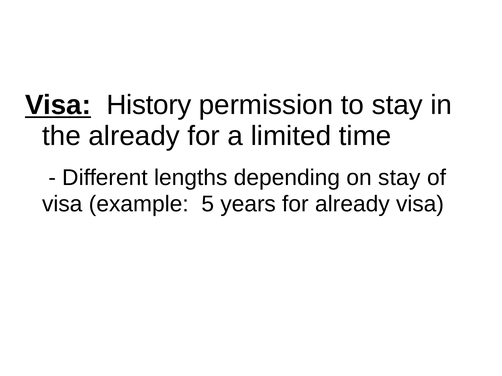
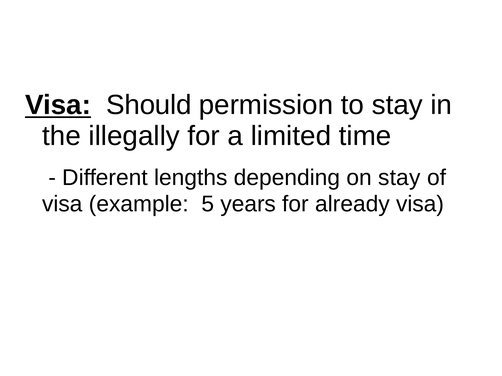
History: History -> Should (149, 105)
the already: already -> illegally (134, 136)
